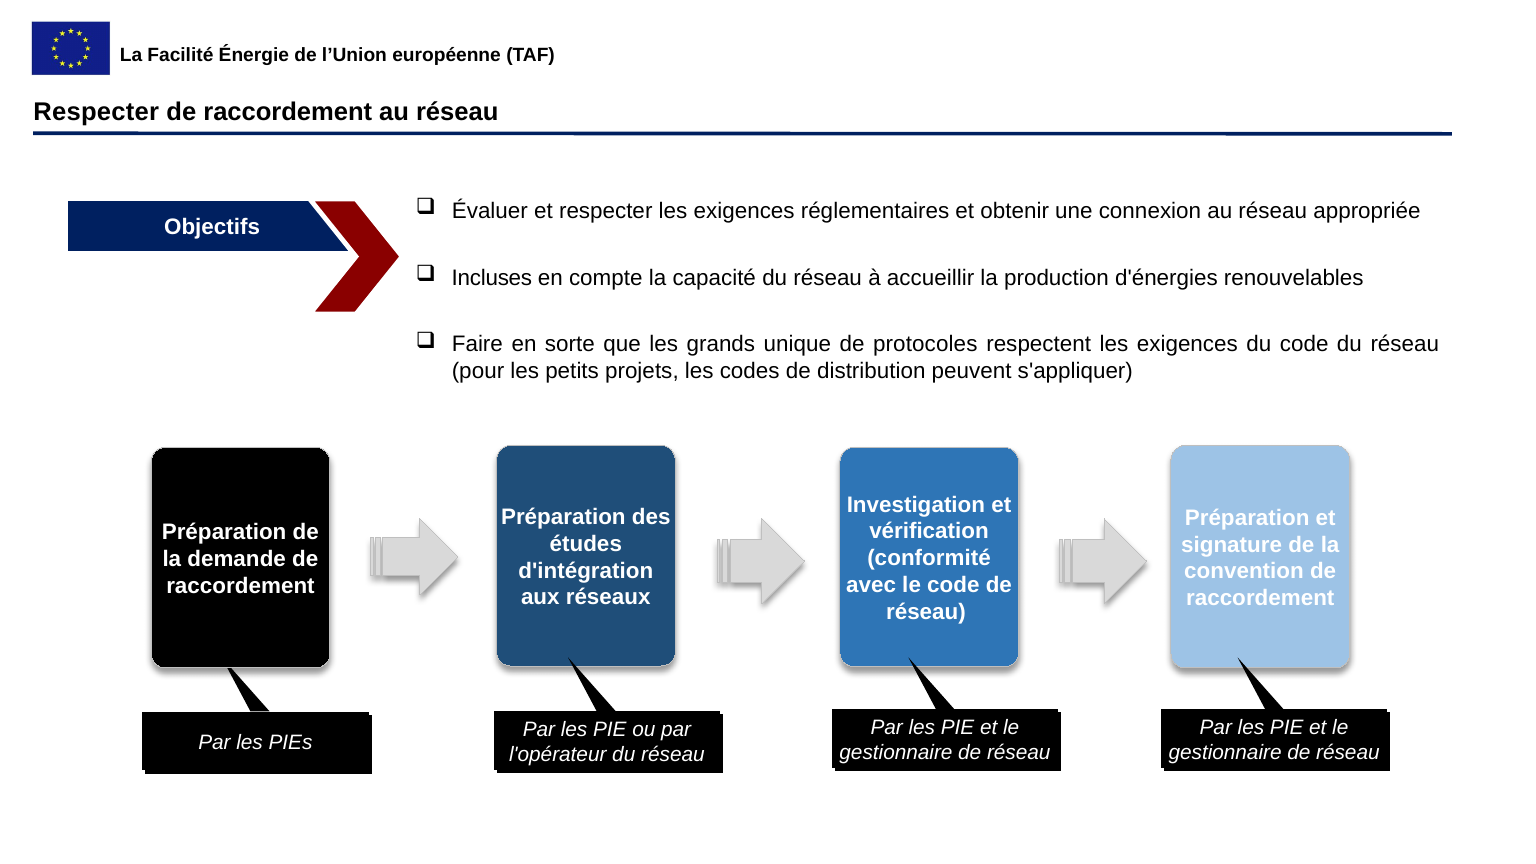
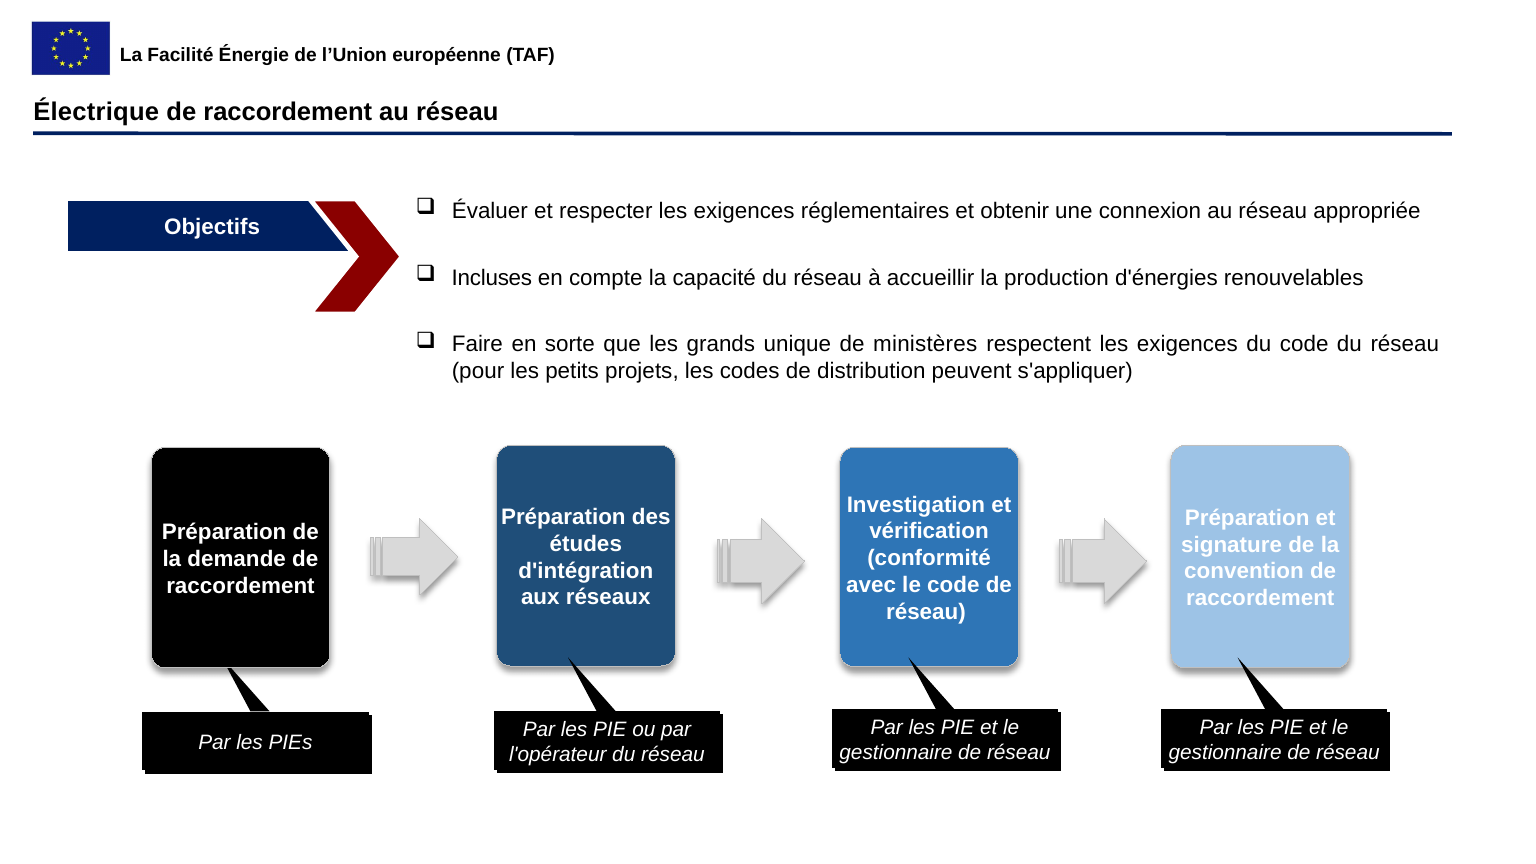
Respecter: Respecter -> Électrique (96, 112)
protocoles: protocoles -> ministères (925, 344)
